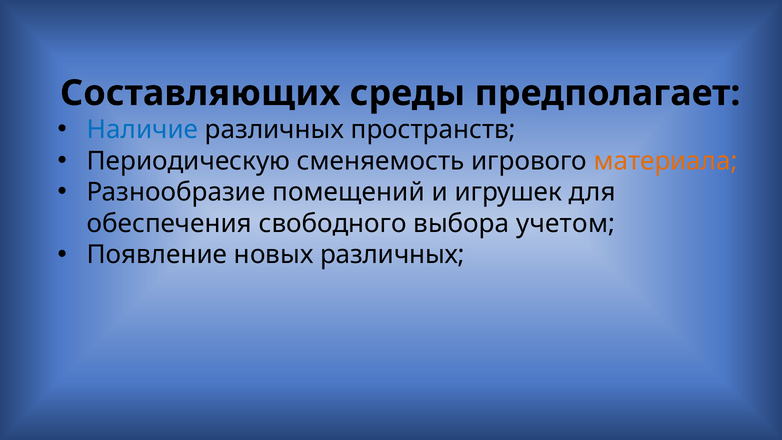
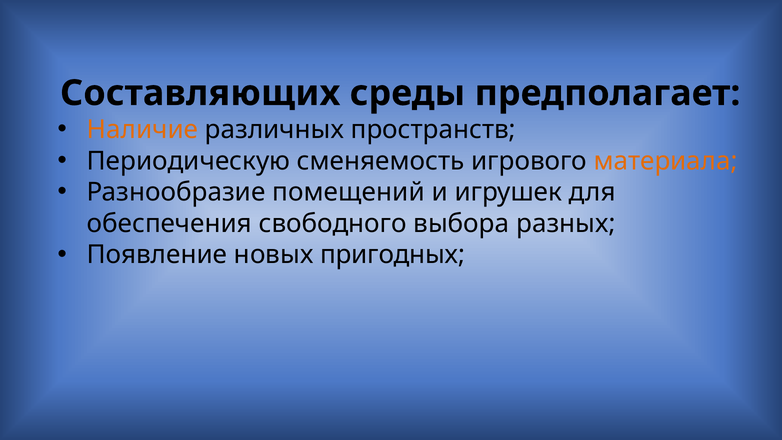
Наличие colour: blue -> orange (142, 130)
учетом: учетом -> разных (566, 223)
новых различных: различных -> пригодных (393, 255)
